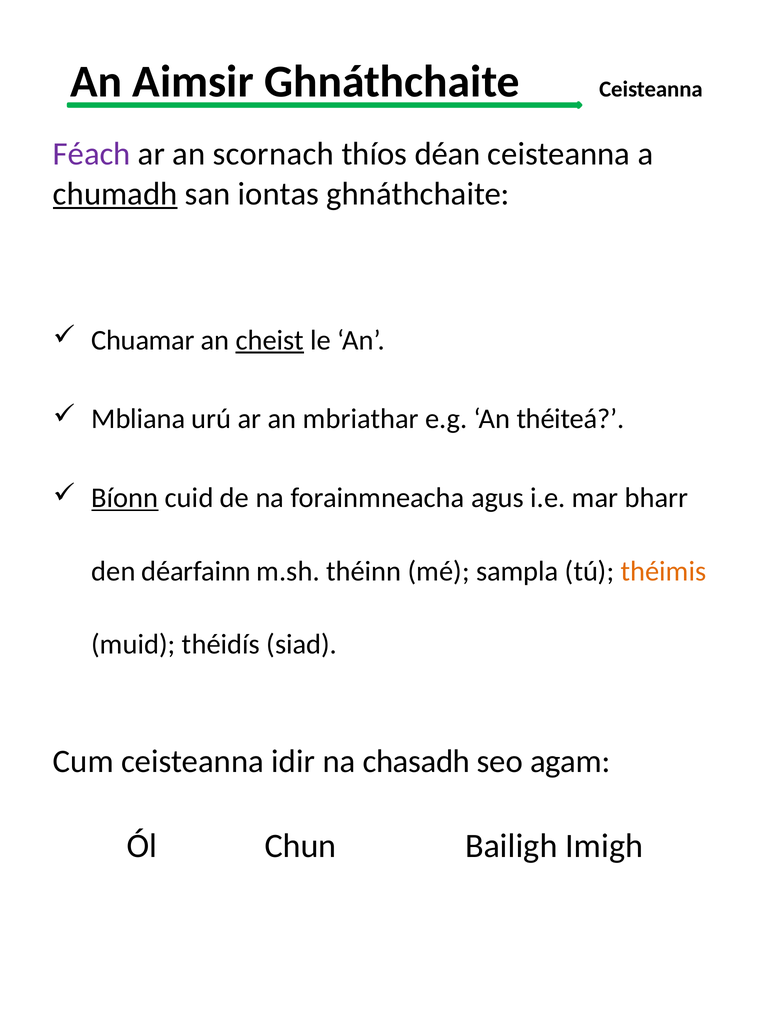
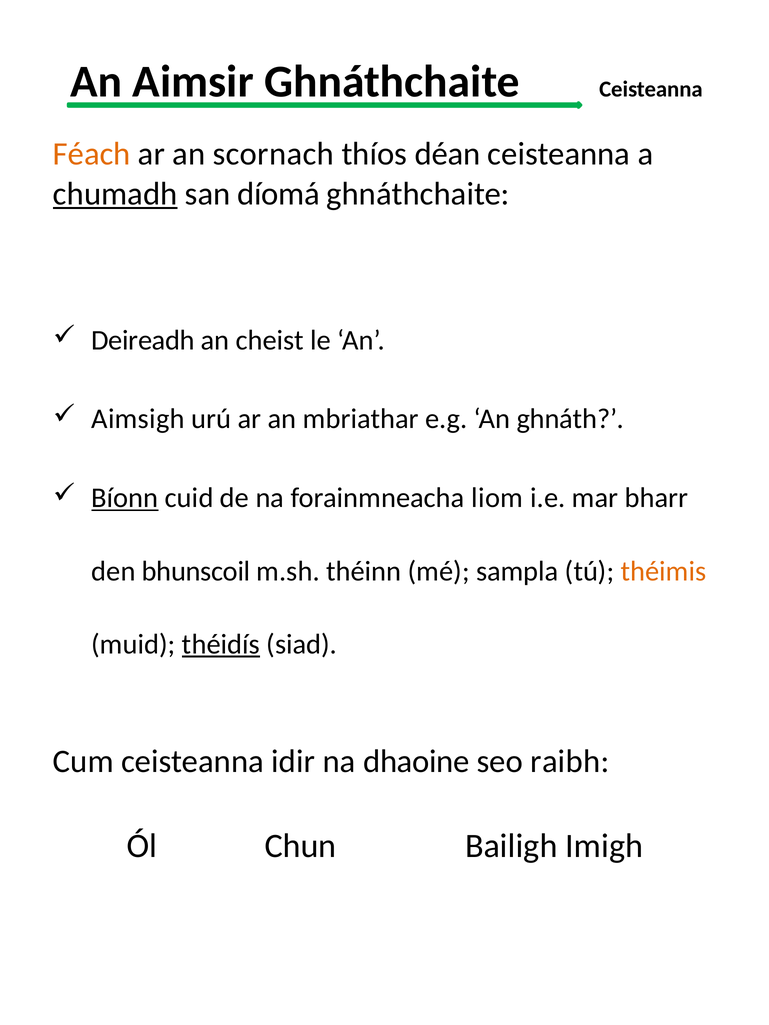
Féach colour: purple -> orange (92, 154)
iontas: iontas -> díomá (279, 194)
Chuamar: Chuamar -> Deireadh (143, 340)
cheist underline: present -> none (270, 340)
Mbliana: Mbliana -> Aimsigh (138, 419)
théiteá: théiteá -> ghnáth (570, 419)
agus: agus -> liom (497, 498)
déarfainn: déarfainn -> bhunscoil (196, 571)
théidís underline: none -> present (221, 645)
chasadh: chasadh -> dhaoine (416, 762)
agam: agam -> raibh (570, 762)
